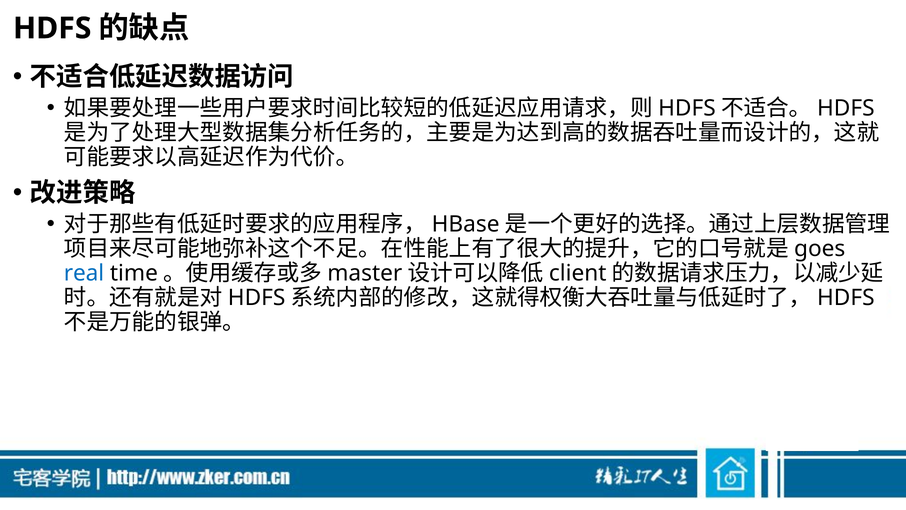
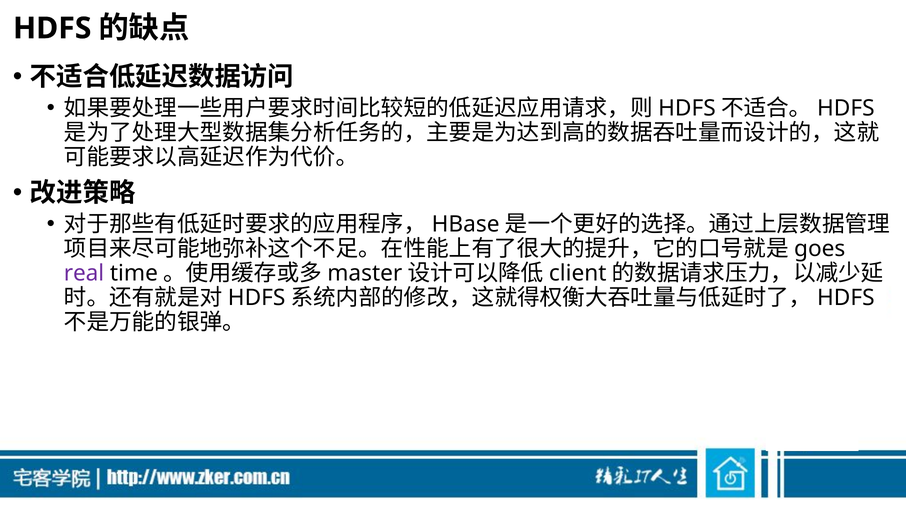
real colour: blue -> purple (84, 273)
